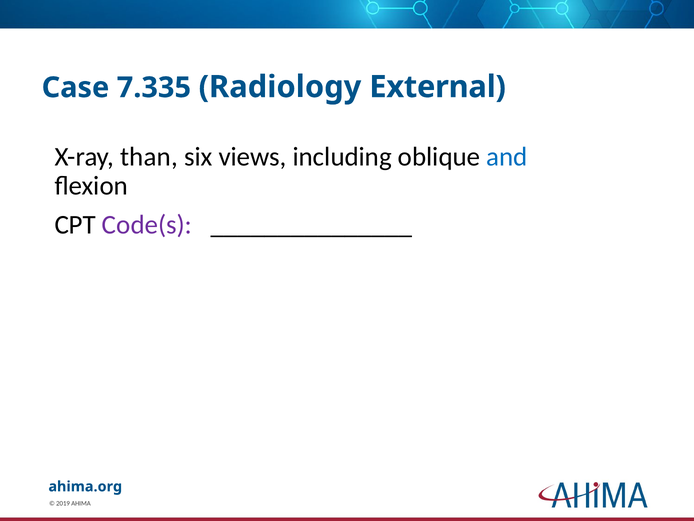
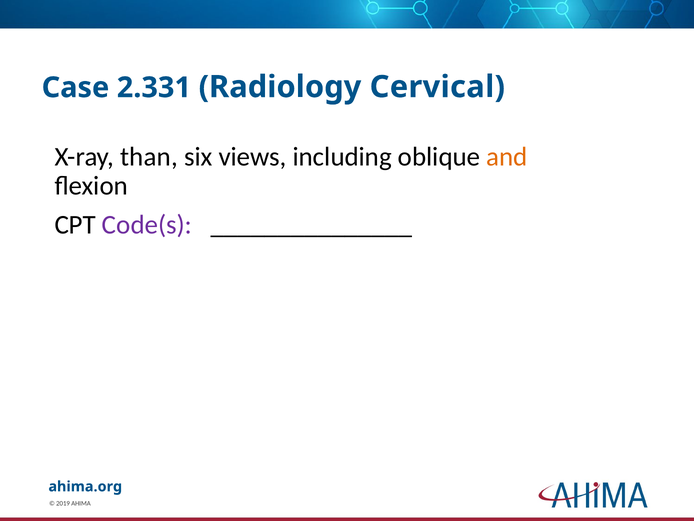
7.335: 7.335 -> 2.331 (154, 88)
External: External -> Cervical (437, 87)
and colour: blue -> orange (507, 156)
